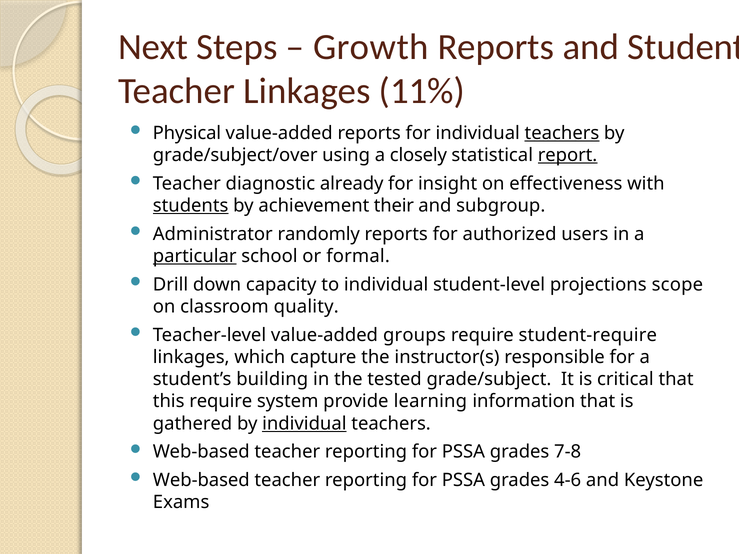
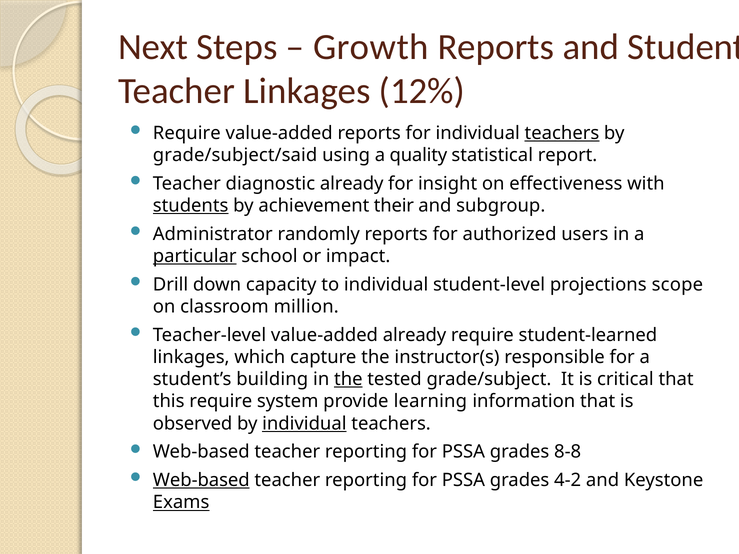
11%: 11% -> 12% (422, 91)
Physical: Physical -> Require (187, 133)
grade/subject/over: grade/subject/over -> grade/subject/said (235, 155)
closely: closely -> quality (418, 155)
report underline: present -> none (568, 155)
formal: formal -> impact (358, 256)
quality: quality -> million (306, 307)
value-added groups: groups -> already (415, 335)
student-require: student-require -> student-learned (588, 335)
the underline: none -> present (348, 379)
gathered: gathered -> observed (193, 424)
7-8: 7-8 -> 8-8 (568, 452)
Web-based underline: none -> present (201, 480)
4-6: 4-6 -> 4-2 (568, 480)
Exams underline: none -> present (181, 503)
